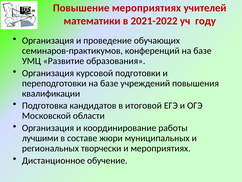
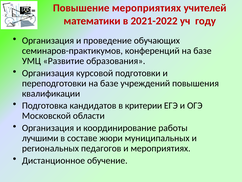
итоговой: итоговой -> критерии (144, 105)
творчески: творчески -> педагогов (101, 148)
